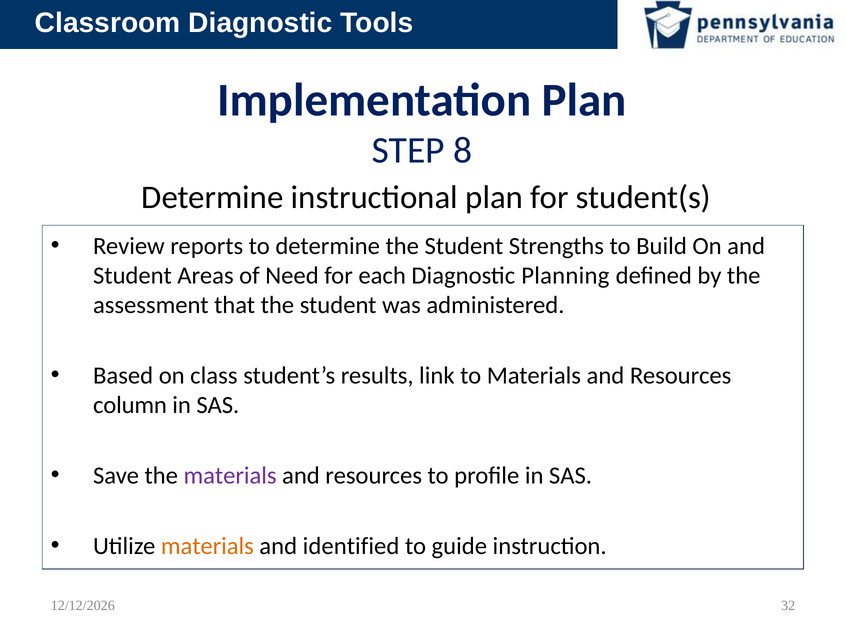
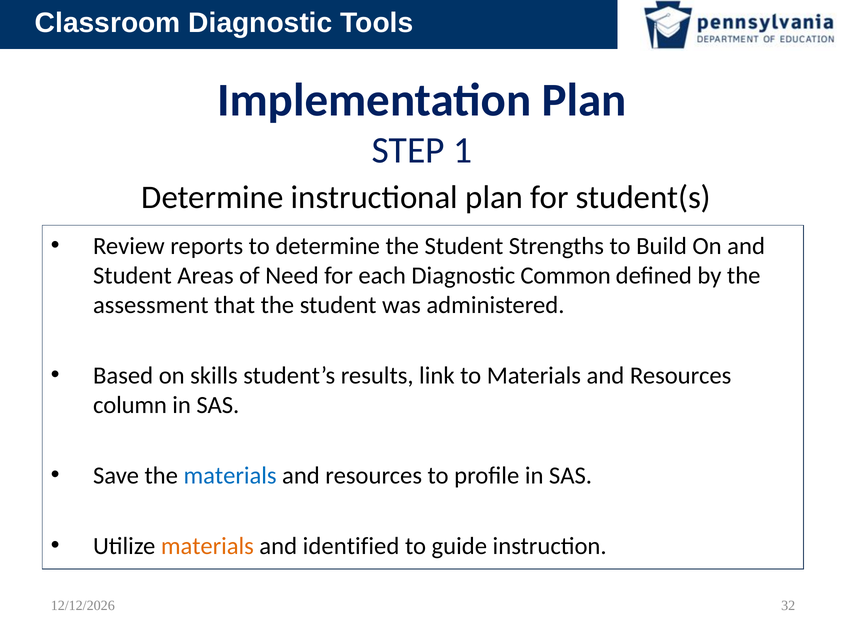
8: 8 -> 1 (463, 151)
Planning: Planning -> Common (566, 276)
class: class -> skills (214, 376)
materials colour: purple -> blue (230, 476)
